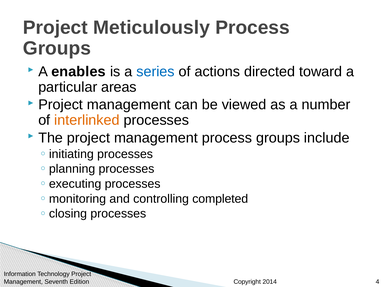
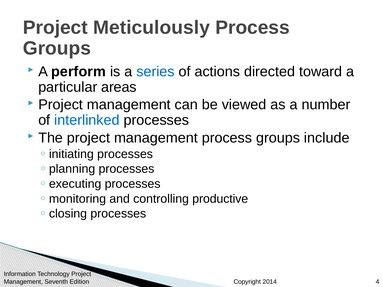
enables: enables -> perform (79, 72)
interlinked colour: orange -> blue (87, 120)
completed: completed -> productive (220, 199)
